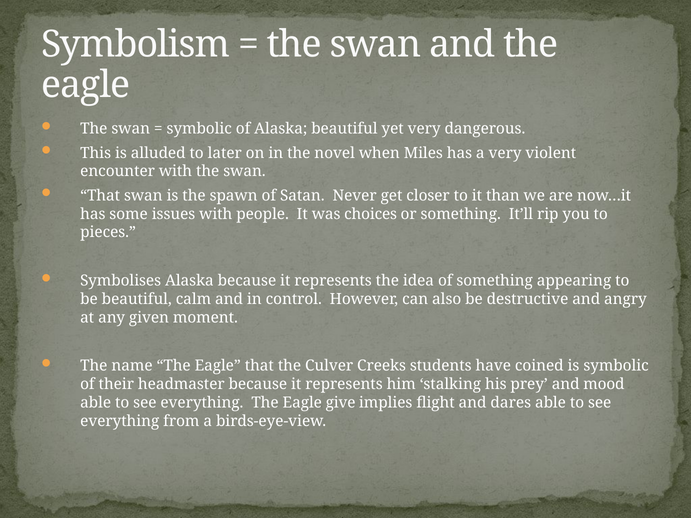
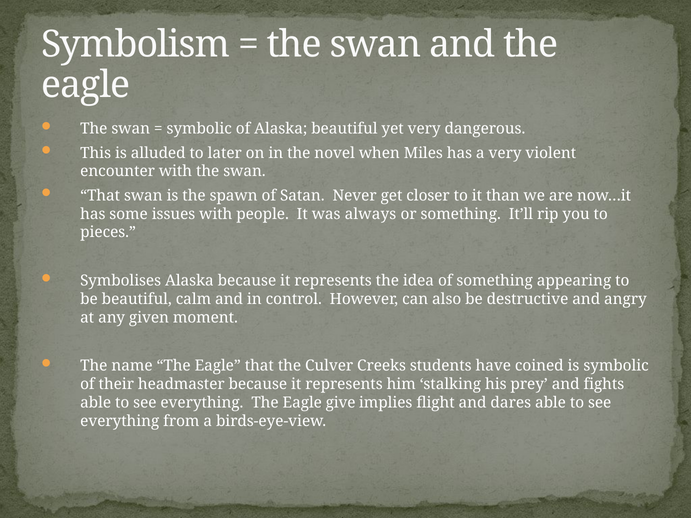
choices: choices -> always (370, 214)
mood: mood -> fights (604, 384)
